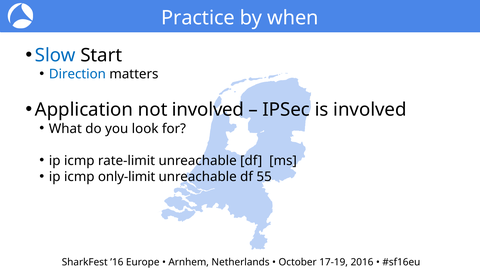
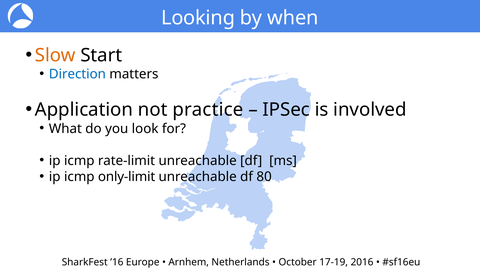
Practice: Practice -> Looking (198, 18)
Slow colour: blue -> orange (55, 55)
not involved: involved -> practice (208, 110)
55: 55 -> 80 (264, 177)
